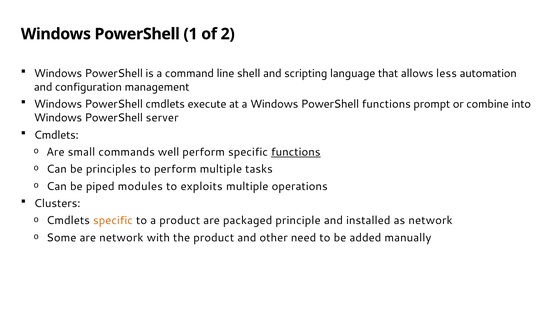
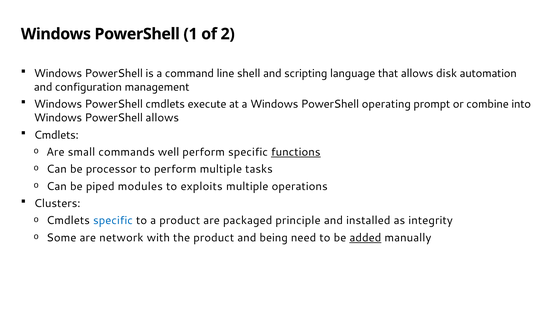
less: less -> disk (447, 73)
PowerShell functions: functions -> operating (386, 104)
PowerShell server: server -> allows (162, 118)
principles: principles -> processor (111, 169)
specific colour: orange -> blue (113, 220)
as network: network -> integrity (431, 220)
other: other -> being (274, 238)
added underline: none -> present (365, 238)
